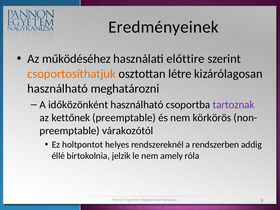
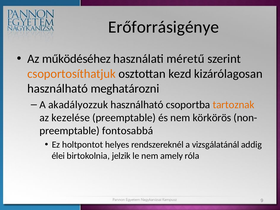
Eredményeinek: Eredményeinek -> Erőforrásigénye (164, 27)
előttire: előttire -> méretű (185, 59)
létre: létre -> kezd (180, 74)
időközönként: időközönként -> akadályozzuk (78, 105)
tartoznak colour: purple -> orange (234, 105)
kettőnek: kettőnek -> kezelése (71, 118)
várakozótól: várakozótól -> fontosabbá (128, 131)
rendszerben: rendszerben -> vizsgálatánál (216, 145)
éllé: éllé -> élei (58, 156)
